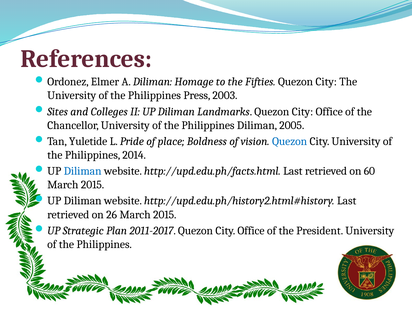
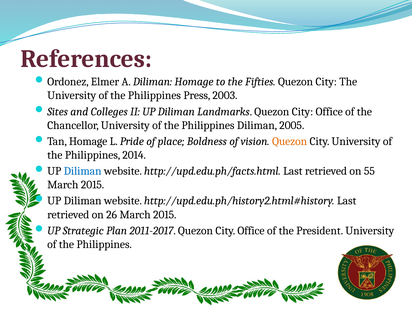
Yuletide: Yuletide -> Homage (88, 141)
Quezon colour: blue -> orange (290, 141)
60: 60 -> 55 (369, 171)
